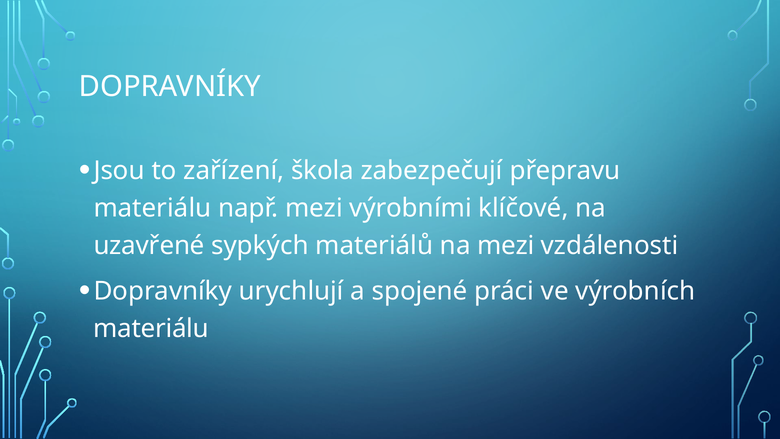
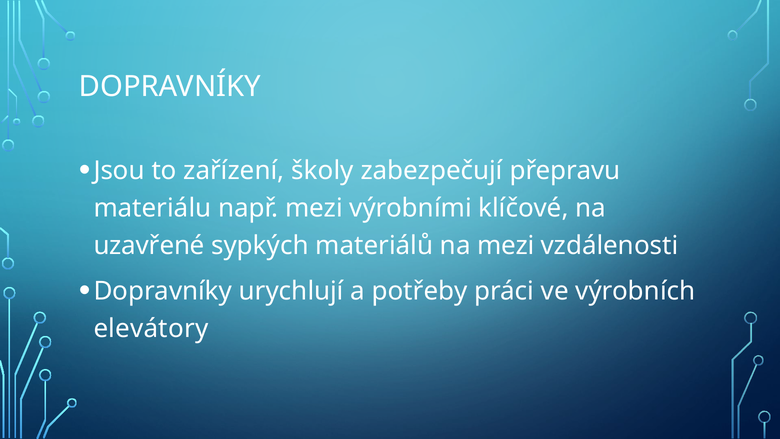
škola: škola -> školy (322, 171)
spojené: spojené -> potřeby (420, 291)
materiálu: materiálu -> elevátory (151, 329)
